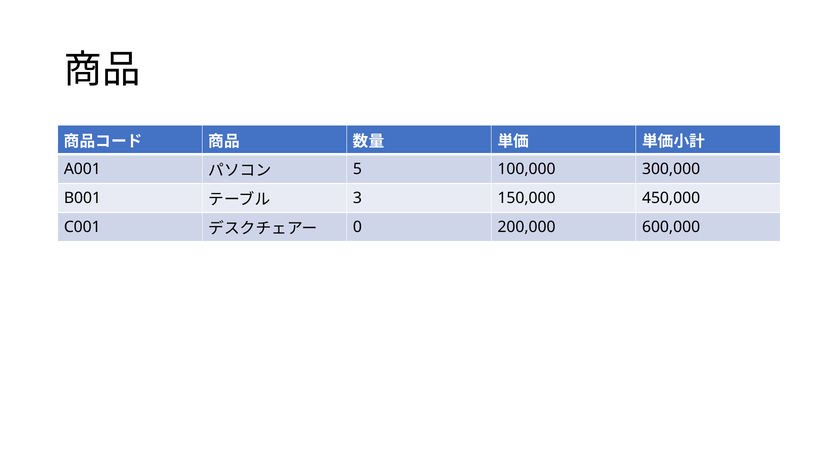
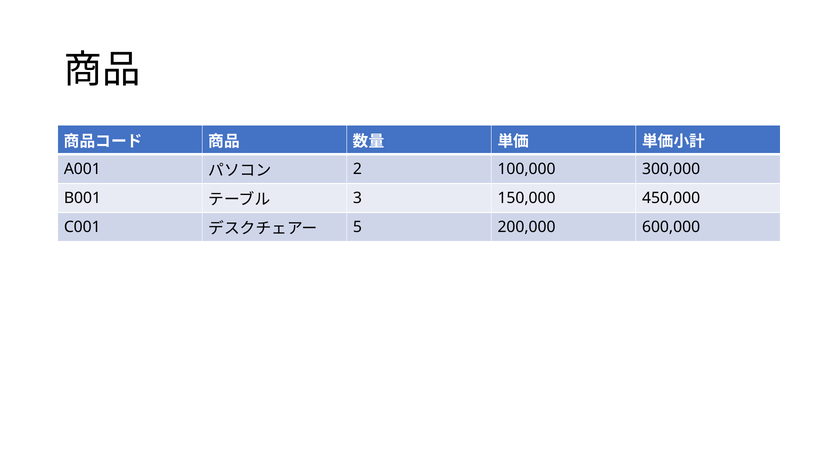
5: 5 -> 2 (357, 169)
0: 0 -> 5 (357, 227)
